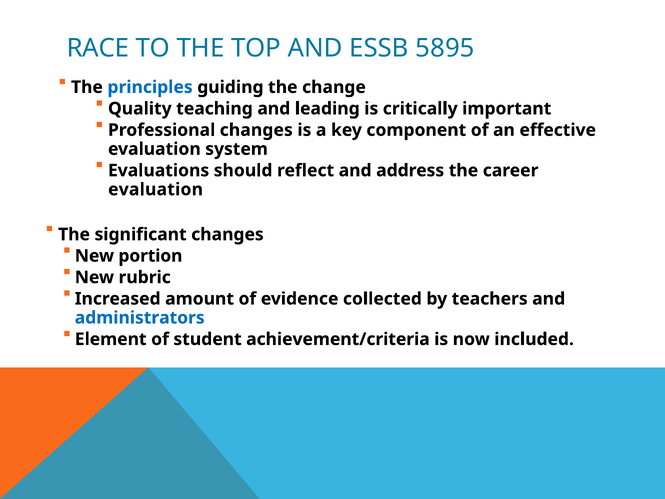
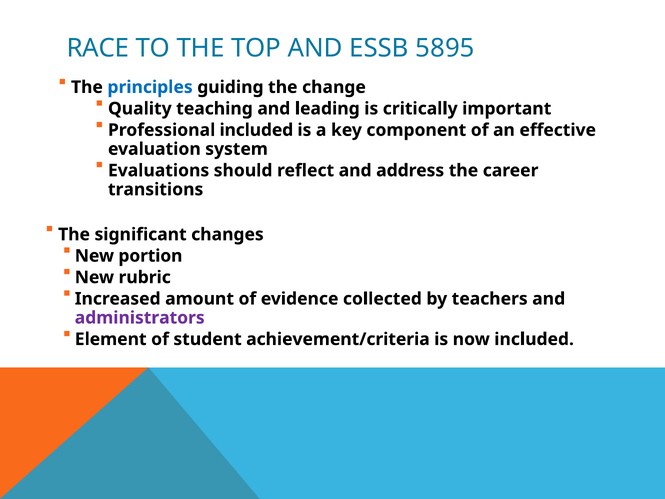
Professional changes: changes -> included (256, 130)
evaluation: evaluation -> transitions (156, 189)
administrators colour: blue -> purple (140, 318)
